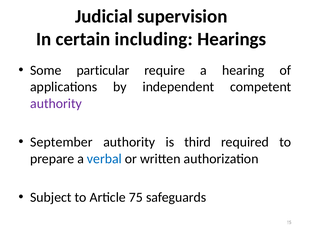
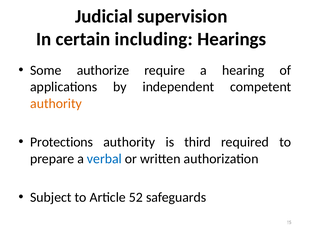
particular: particular -> authorize (103, 70)
authority colour: purple -> orange (56, 103)
September: September -> Protections (62, 142)
75: 75 -> 52 (136, 197)
